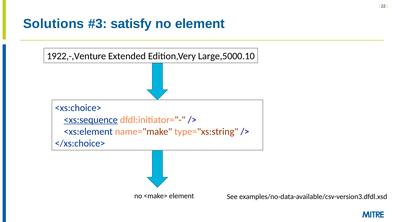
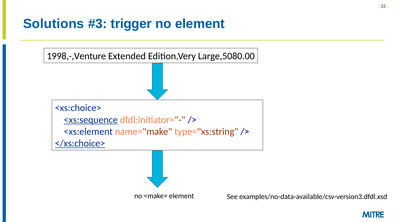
satisfy: satisfy -> trigger (131, 24)
1922,-,Venture: 1922,-,Venture -> 1998,-,Venture (76, 56)
Large,5000.10: Large,5000.10 -> Large,5080.00 (226, 56)
</xs:choice> underline: none -> present (80, 144)
